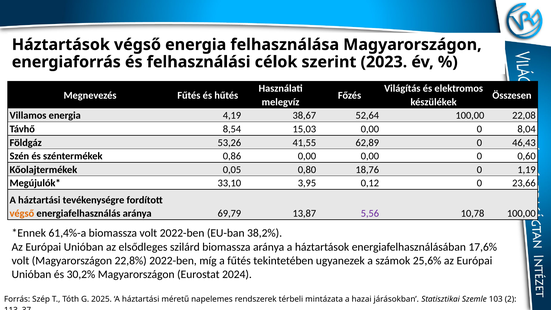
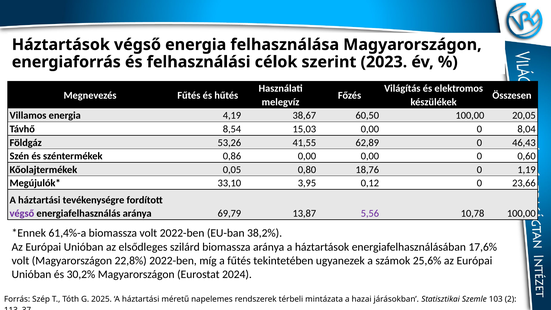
52,64: 52,64 -> 60,50 (367, 116)
22,08: 22,08 -> 20,05 (524, 116)
végső colour: orange -> purple (22, 213)
